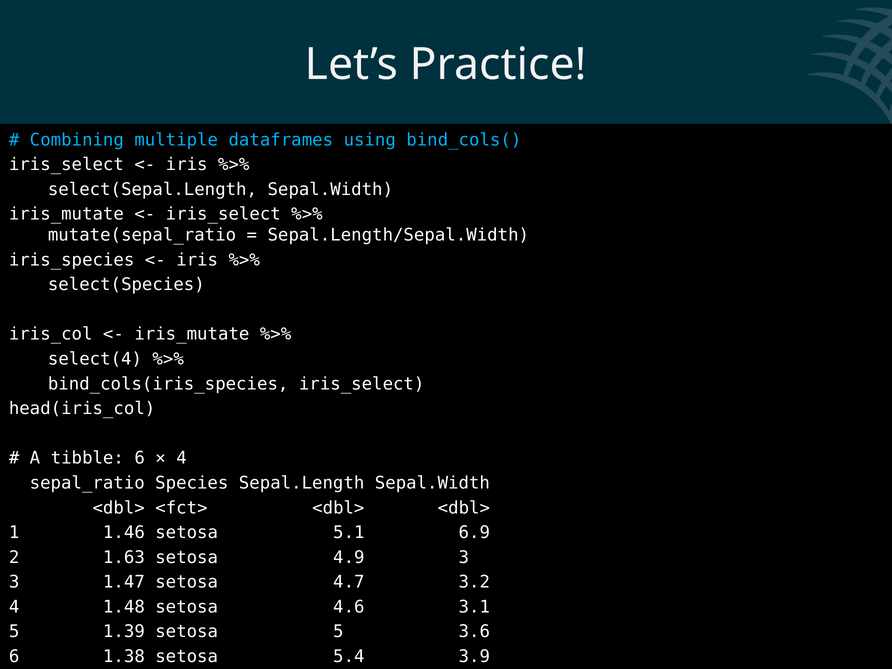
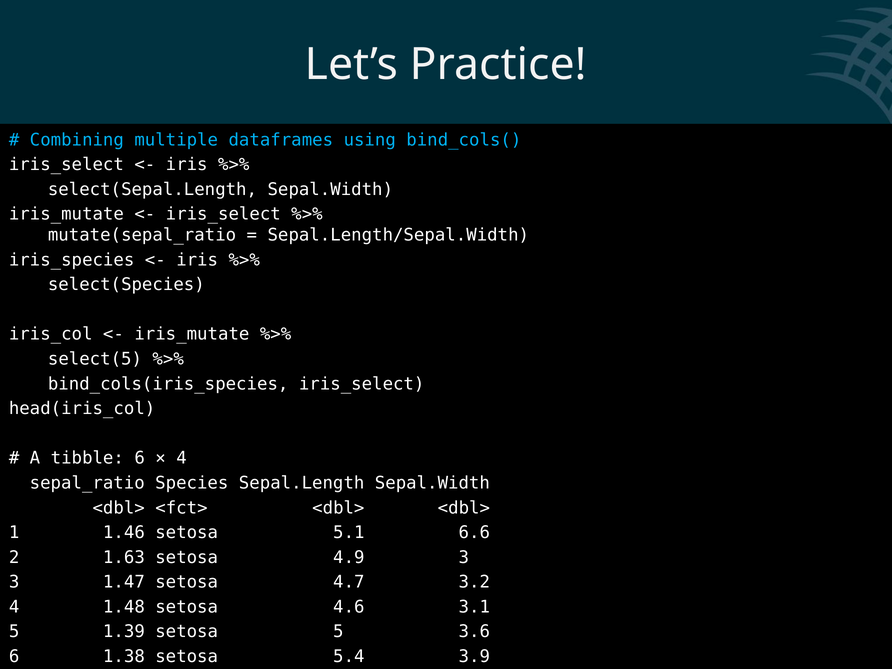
select(4: select(4 -> select(5 (95, 359)
6.9: 6.9 -> 6.6 (474, 533)
